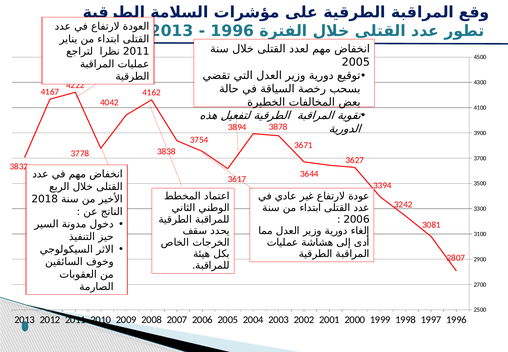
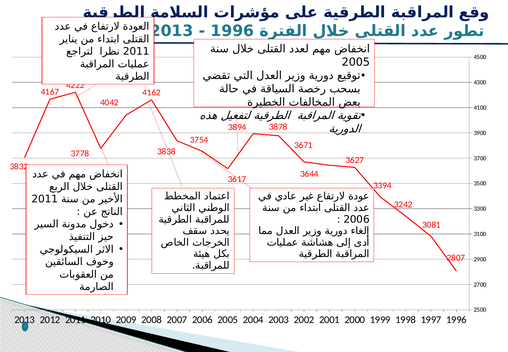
2018: 2018 -> 2011 (45, 199)
